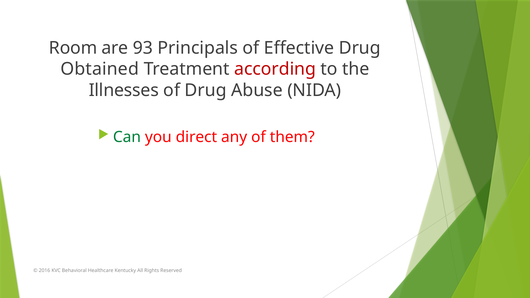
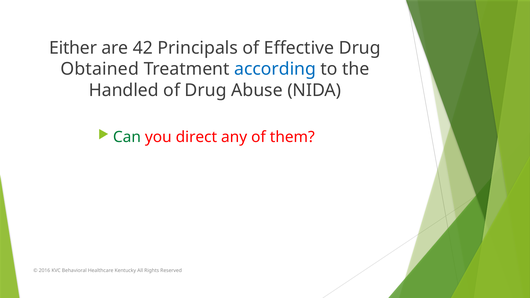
Room: Room -> Either (73, 48)
93: 93 -> 42 (143, 48)
according colour: red -> blue (275, 69)
Illnesses: Illnesses -> Handled (124, 90)
